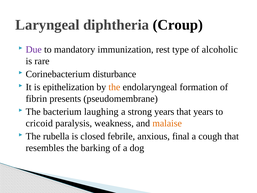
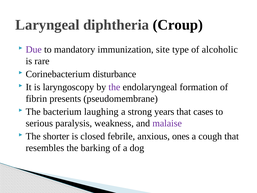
rest: rest -> site (163, 49)
epithelization: epithelization -> laryngoscopy (68, 87)
the colour: orange -> purple (114, 87)
that years: years -> cases (203, 112)
cricoid: cricoid -> serious (39, 123)
malaise colour: orange -> purple (167, 123)
rubella: rubella -> shorter (56, 136)
final: final -> ones (181, 136)
